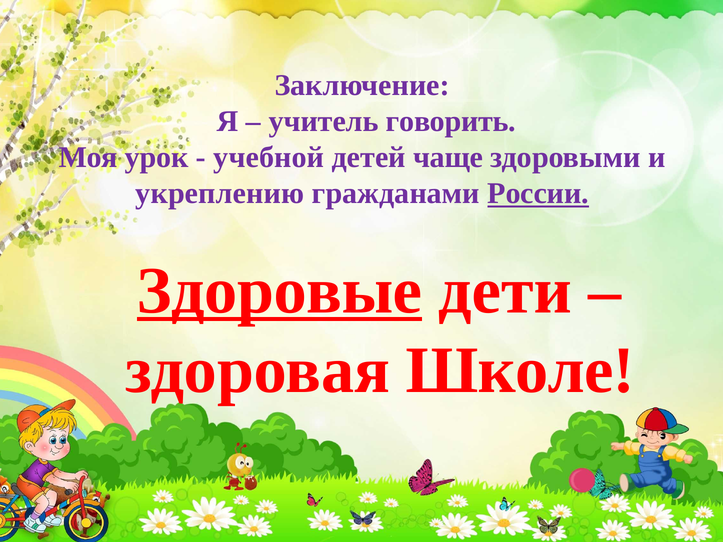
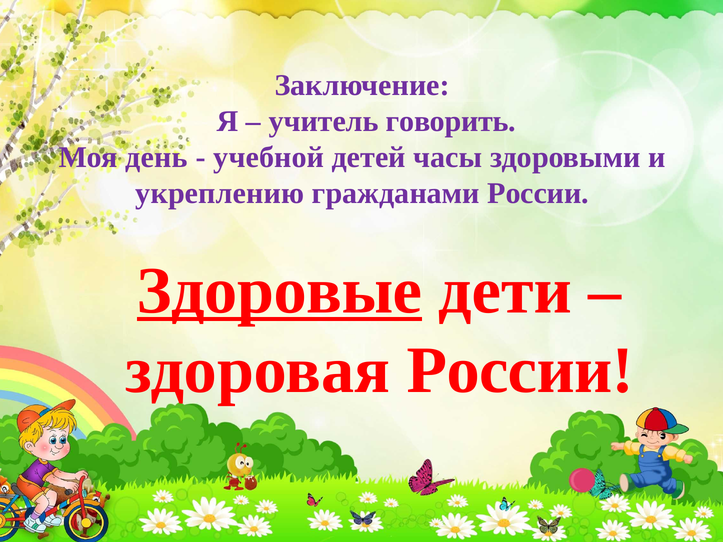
урок: урок -> день (156, 157)
чаще: чаще -> часы (448, 157)
России underline: present -> none (538, 194)
здоровая Школе: Школе -> России (520, 370)
